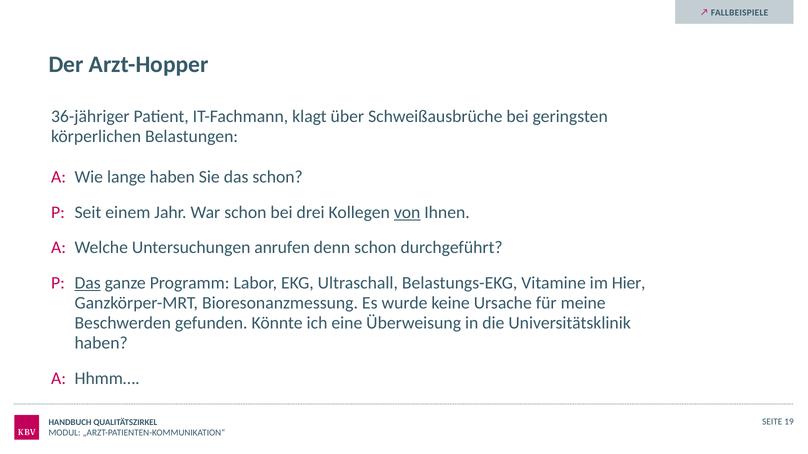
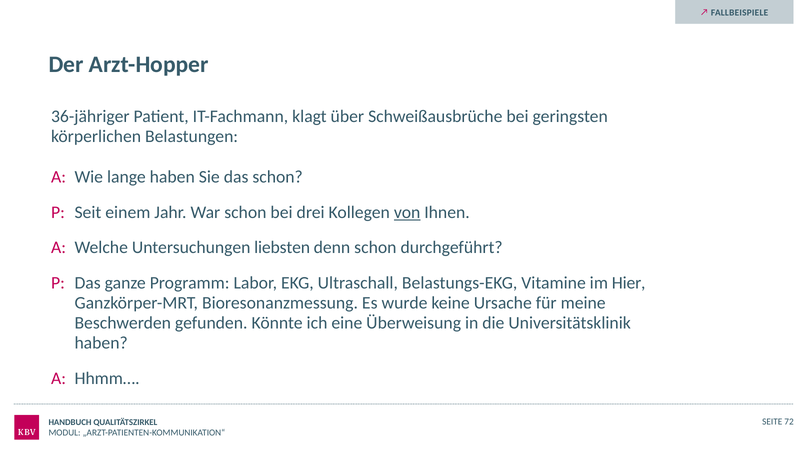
anrufen: anrufen -> liebsten (282, 248)
Das underline: present -> none (88, 283)
19: 19 -> 72 (789, 422)
